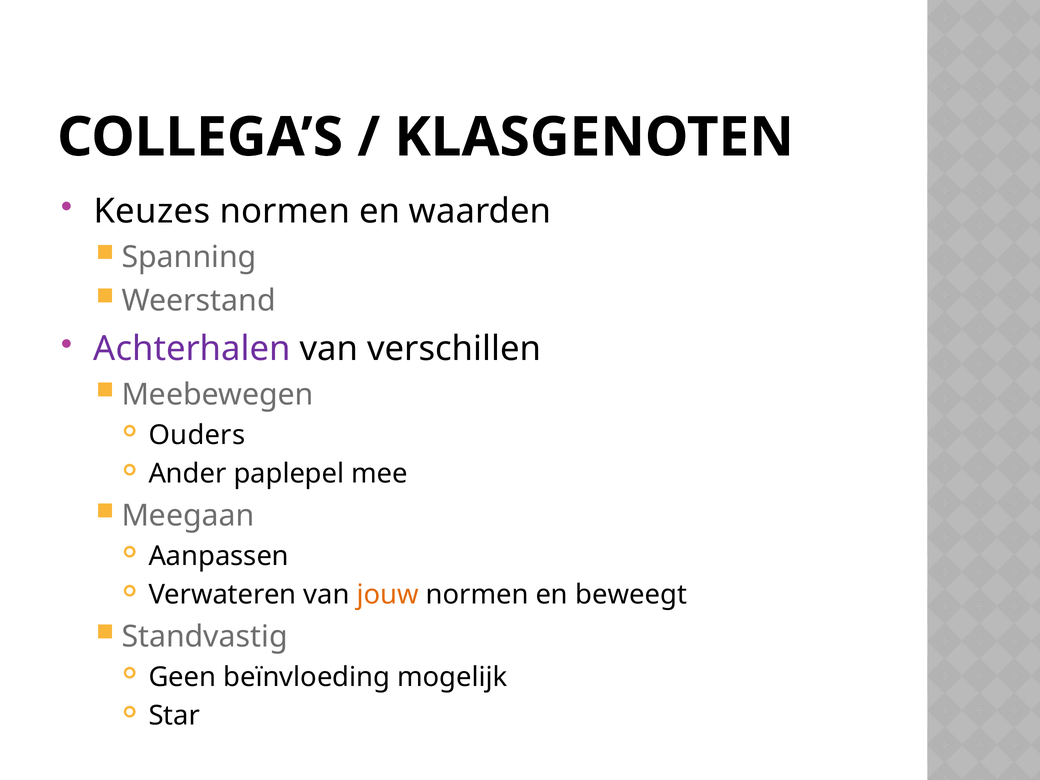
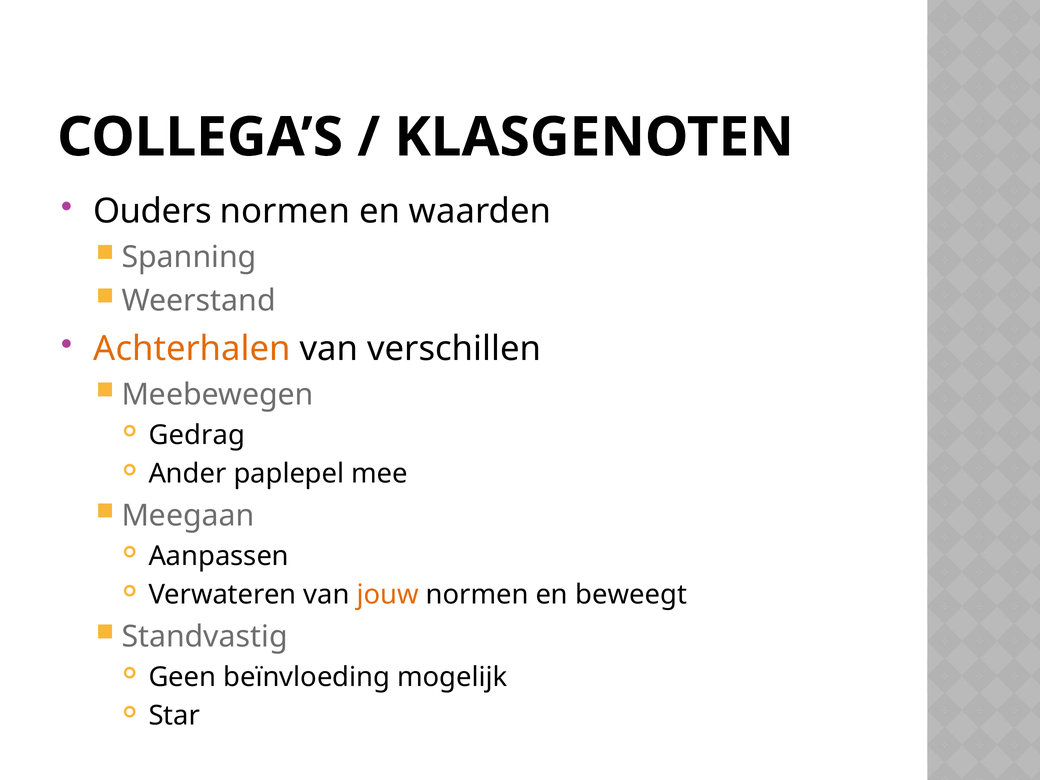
Keuzes: Keuzes -> Ouders (152, 211)
Achterhalen colour: purple -> orange (192, 349)
Ouders: Ouders -> Gedrag (197, 435)
